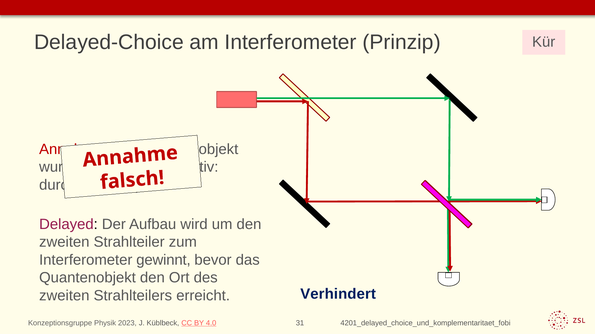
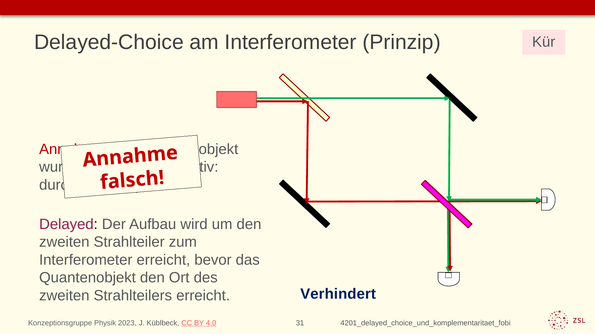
Interferometer gewinnt: gewinnt -> erreicht (163, 260)
